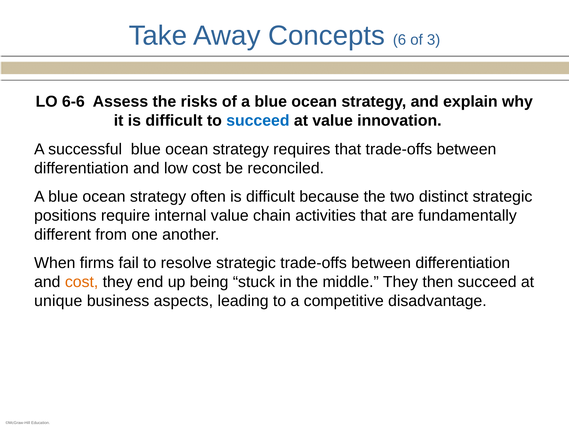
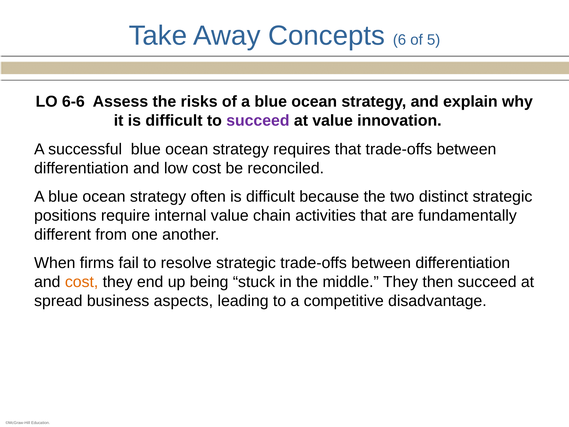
3: 3 -> 5 (434, 40)
succeed colour: blue -> purple (258, 121)
unique: unique -> spread (58, 301)
